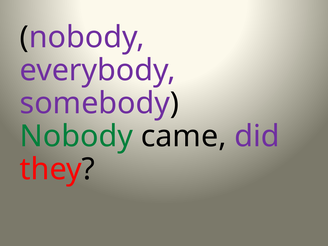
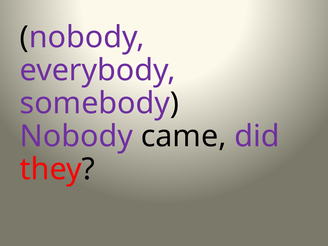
Nobody colour: green -> purple (76, 136)
